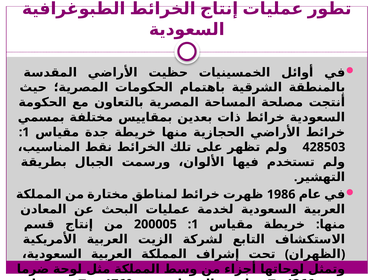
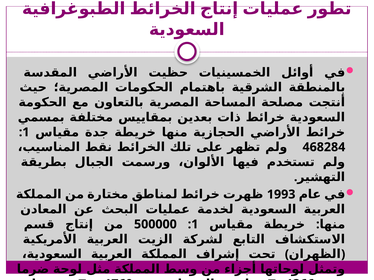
428503: 428503 -> 468284 (324, 147)
1986: 1986 -> 1993 (281, 195)
200005: 200005 -> 500000 (155, 225)
